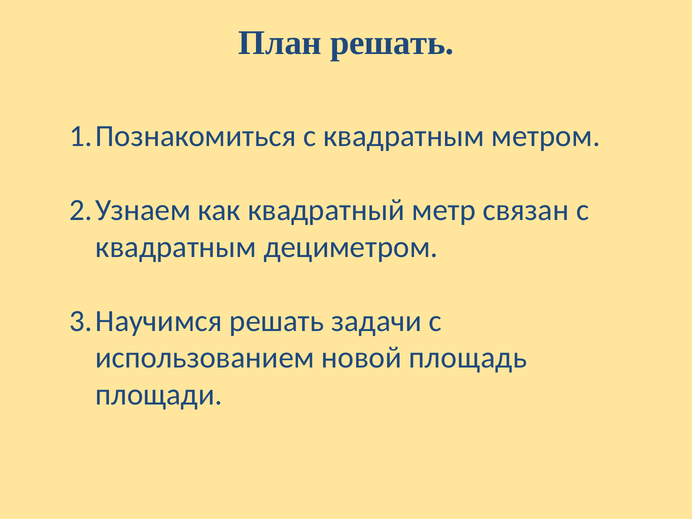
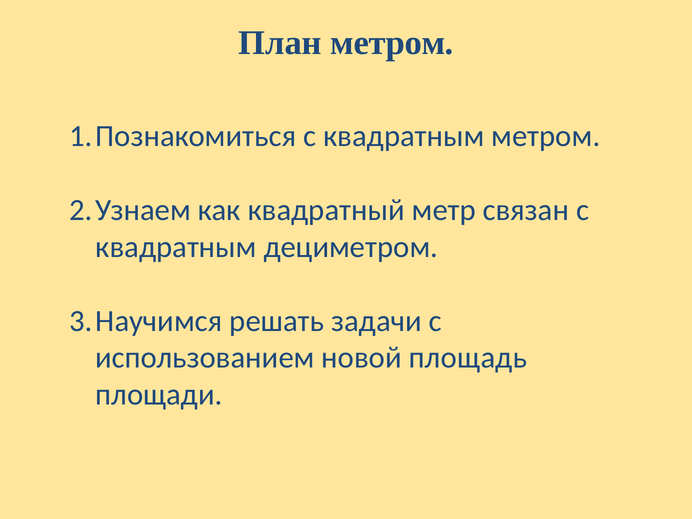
План решать: решать -> метром (392, 43)
